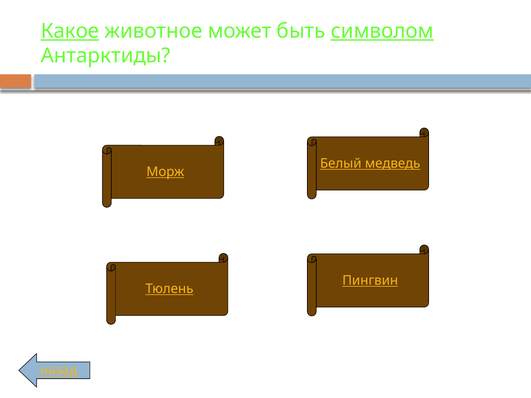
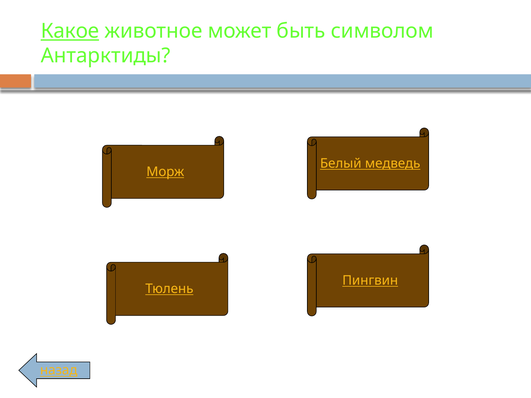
символом underline: present -> none (382, 31)
